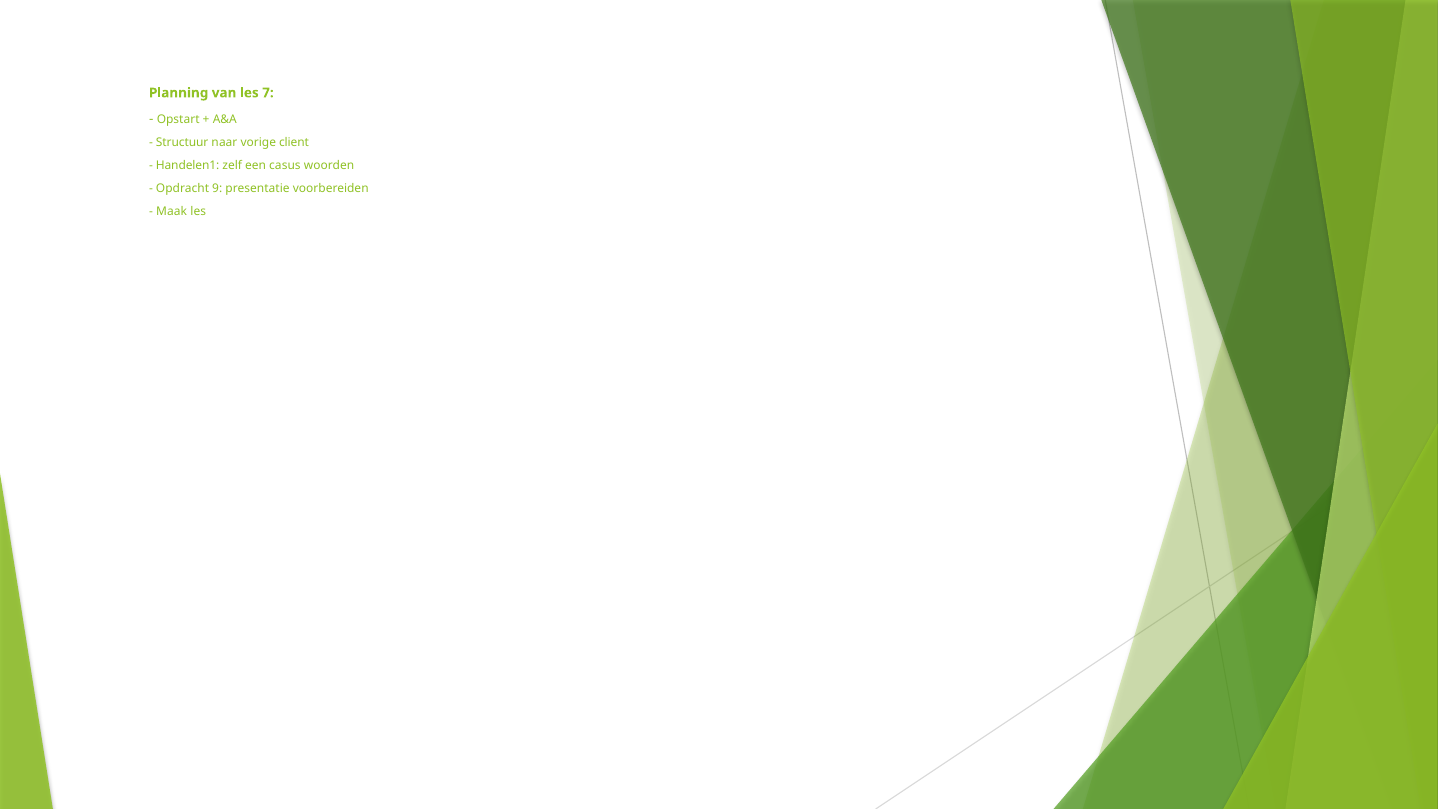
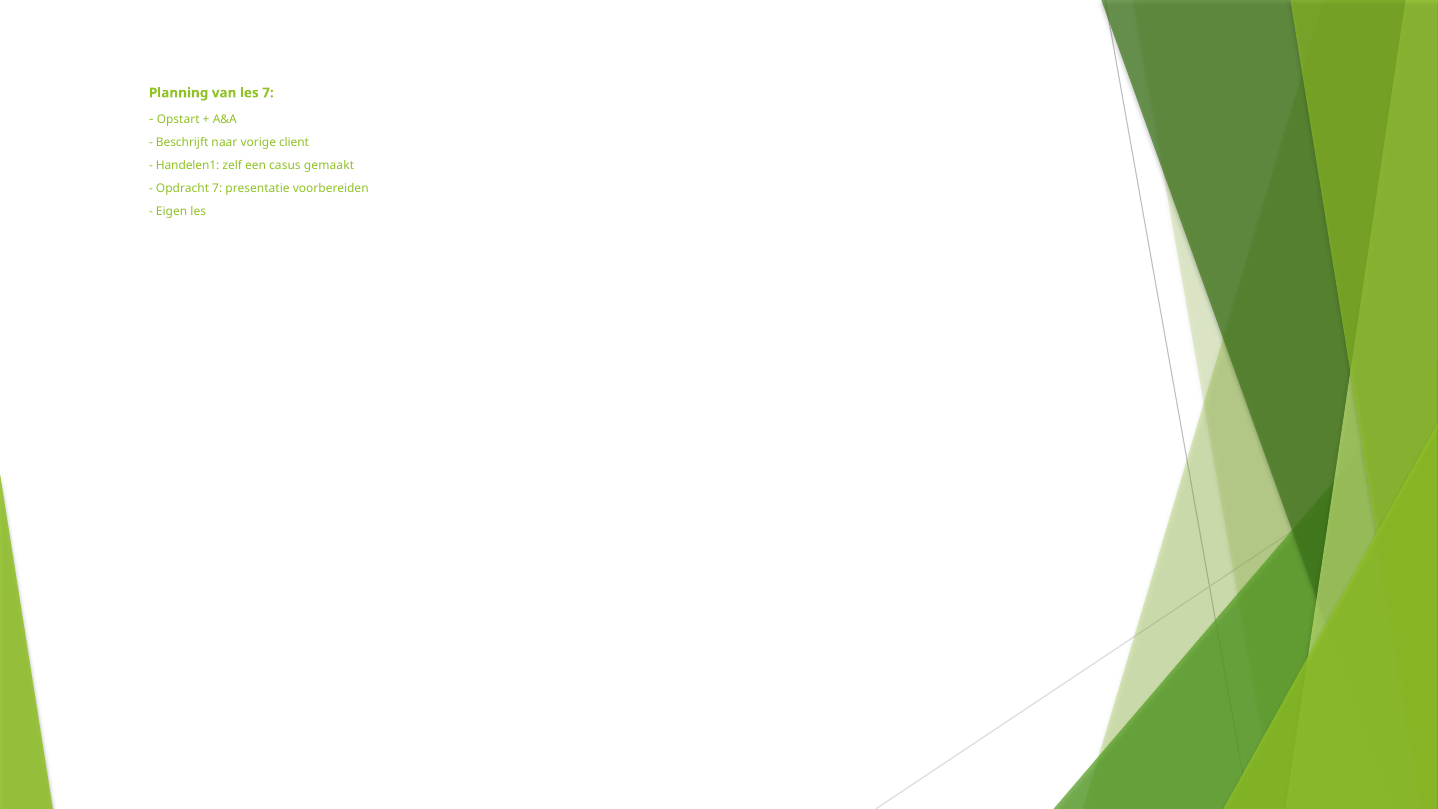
Structuur: Structuur -> Beschrijft (182, 142)
woorden: woorden -> gemaakt (329, 165)
Opdracht 9: 9 -> 7 (217, 188)
Maak: Maak -> Eigen (172, 211)
